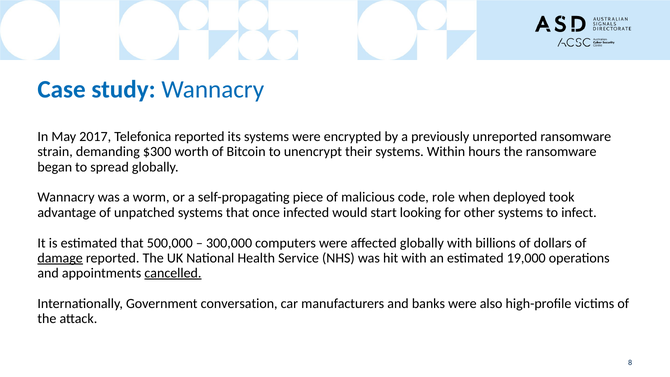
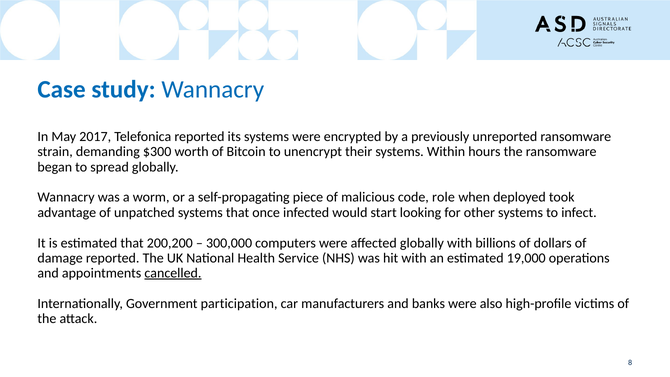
500,000: 500,000 -> 200,200 (170, 243)
damage underline: present -> none (60, 258)
conversation: conversation -> participation (239, 303)
